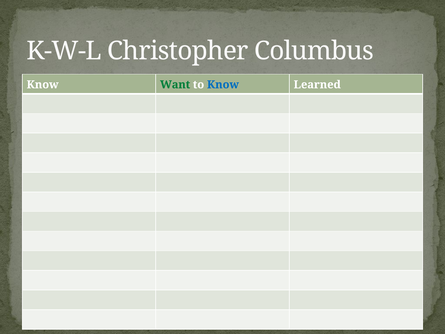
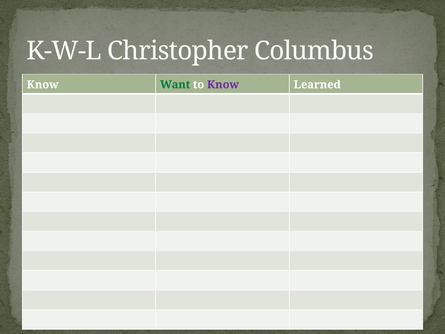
Know colour: blue -> purple (223, 85)
